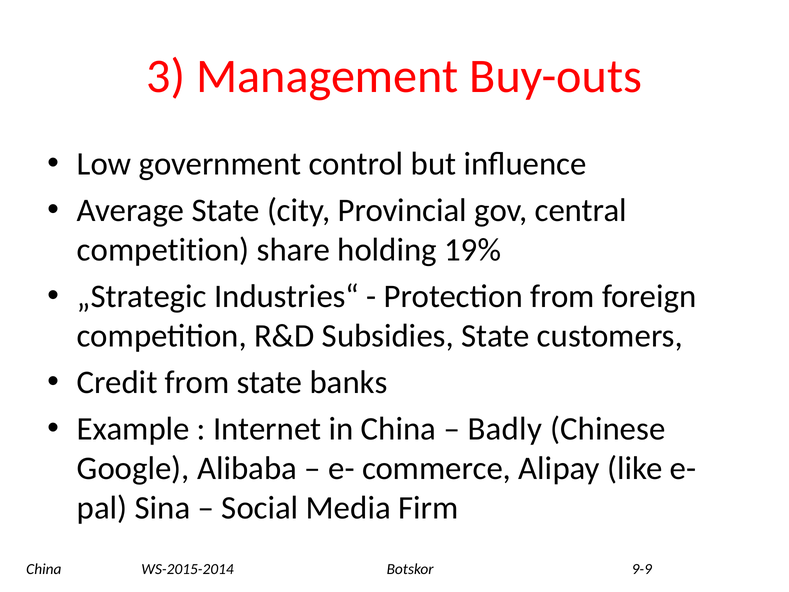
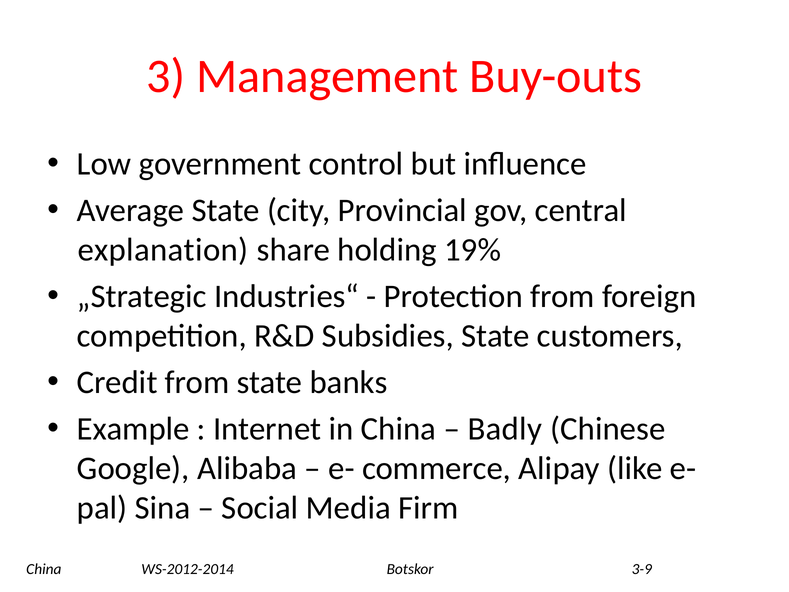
competition: competition -> explanation (163, 250)
WS-2015-2014: WS-2015-2014 -> WS-2012-2014 (188, 569)
9-9: 9-9 -> 3-9 (642, 569)
